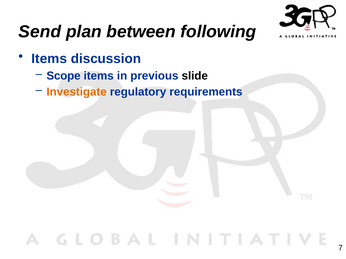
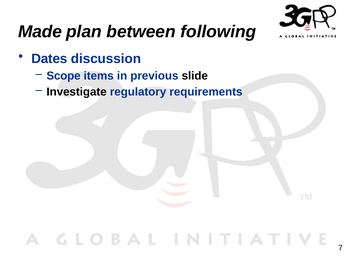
Send: Send -> Made (40, 32)
Items: Items -> Dates (49, 59)
Investigate colour: orange -> black (77, 92)
